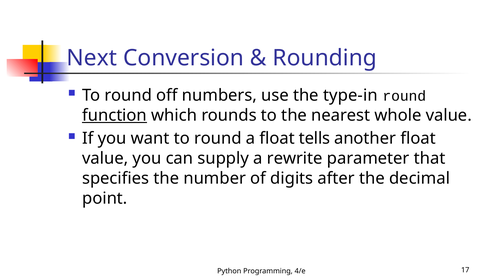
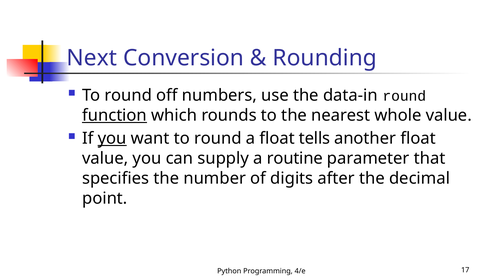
type-in: type-in -> data-in (350, 95)
you underline: none -> present (112, 139)
rewrite: rewrite -> routine (295, 159)
